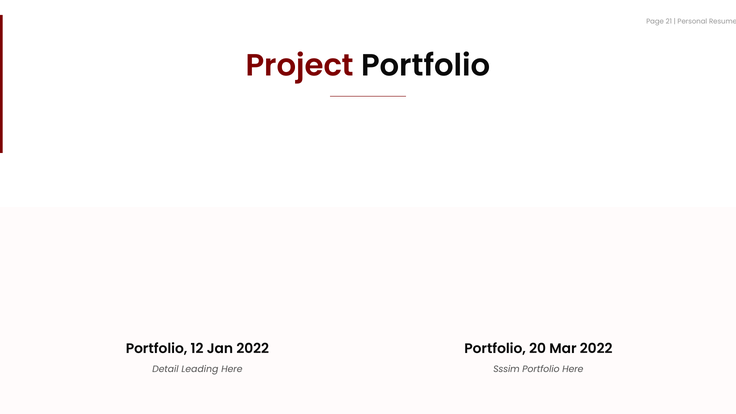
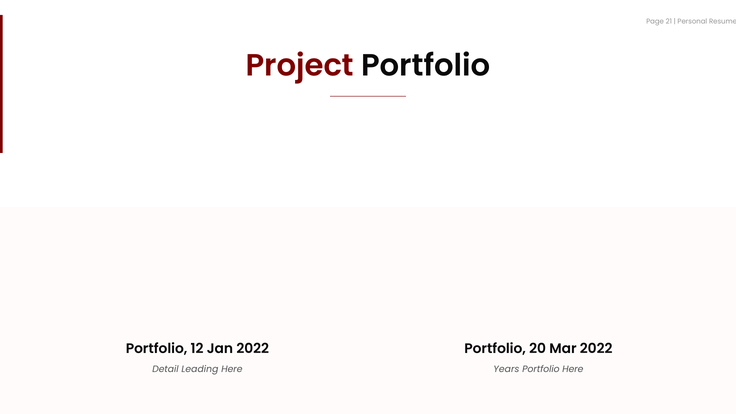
Sssim: Sssim -> Years (506, 369)
